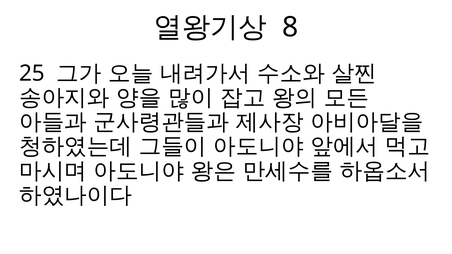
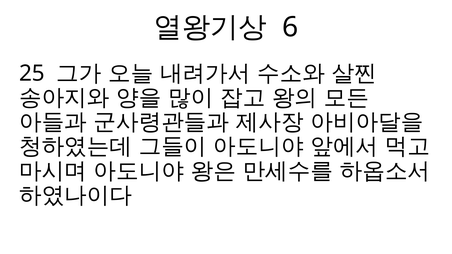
8: 8 -> 6 (290, 27)
